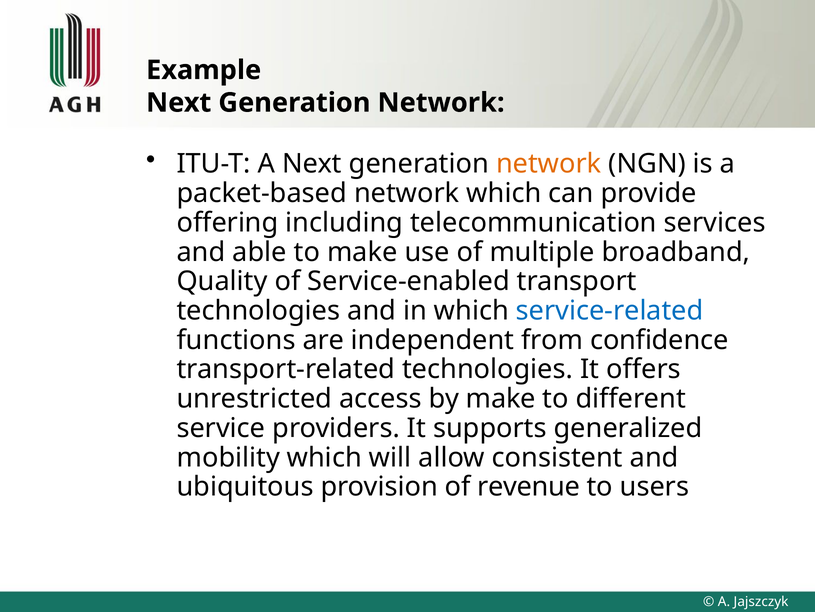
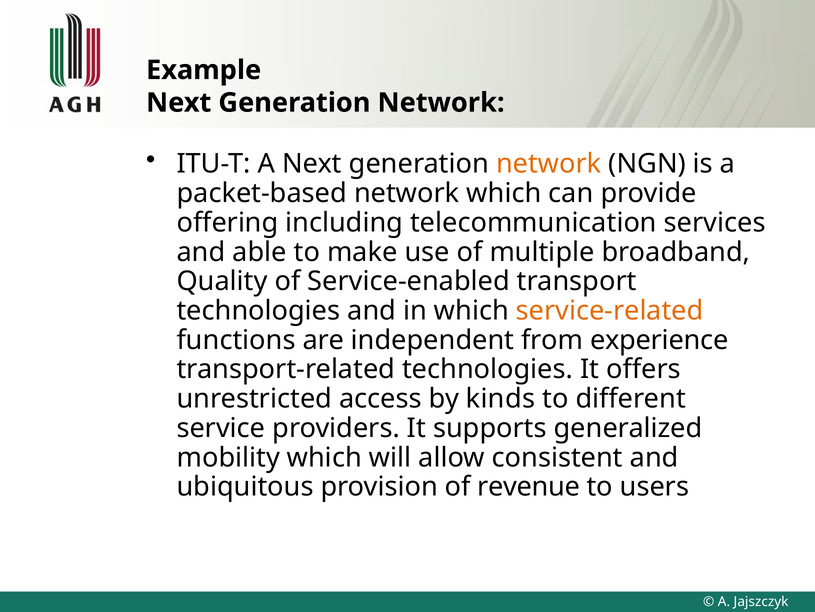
service-related colour: blue -> orange (610, 310)
confidence: confidence -> experience (659, 340)
by make: make -> kinds (500, 398)
